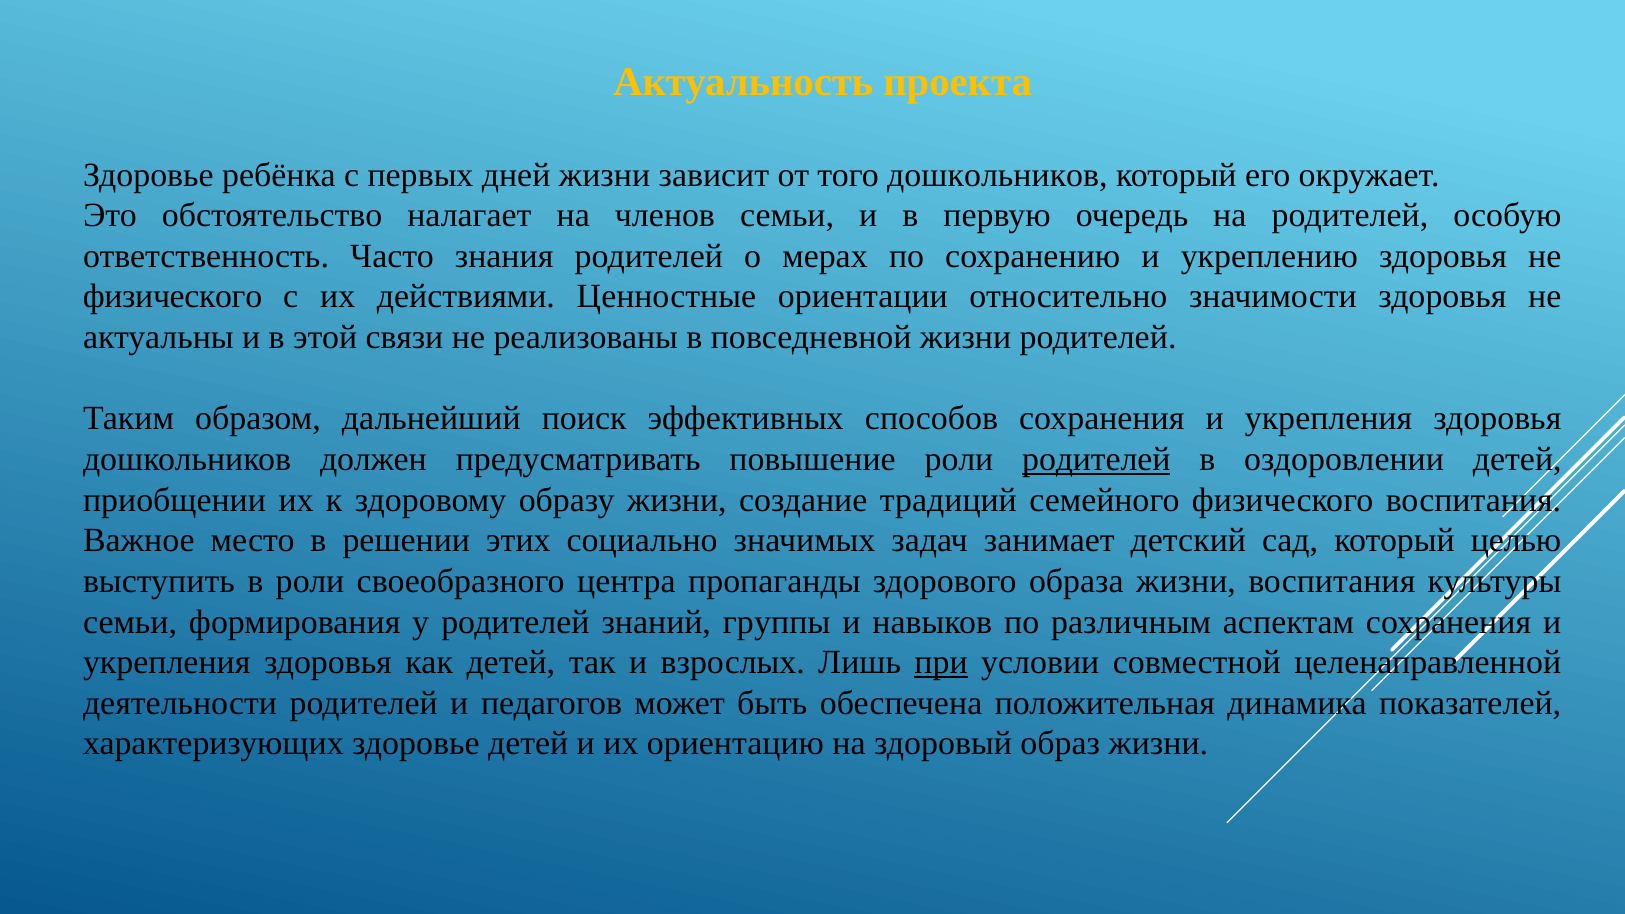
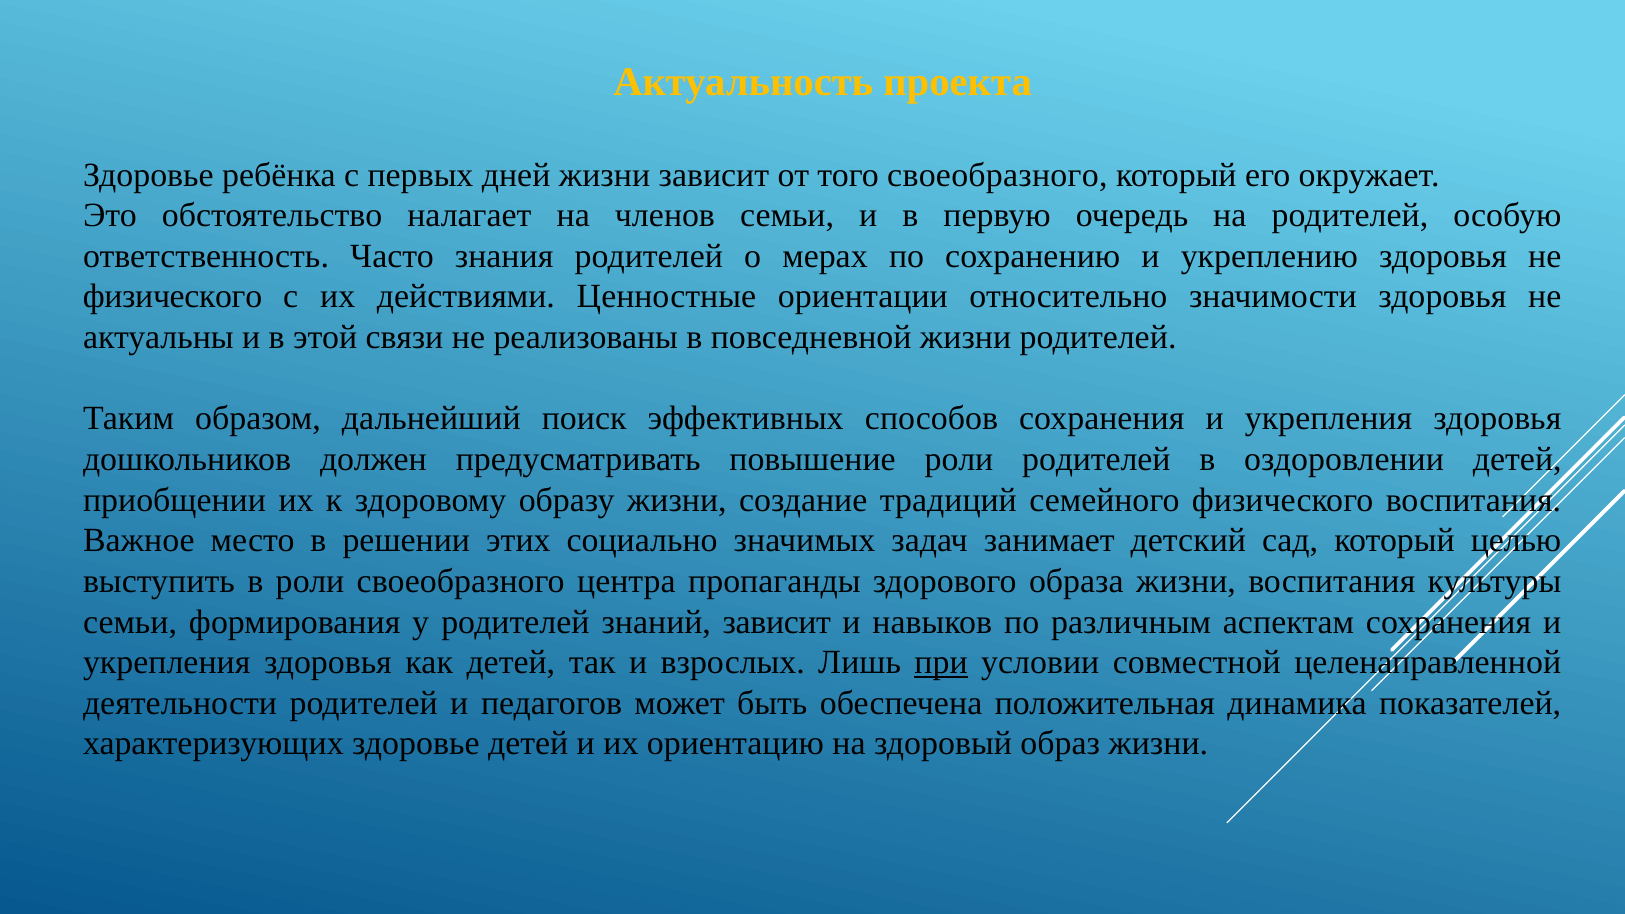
того дошкольников: дошкольников -> своеобразного (997, 175)
родителей underline: present -> none (1096, 459)
знаний группы: группы -> зависит (777, 622)
